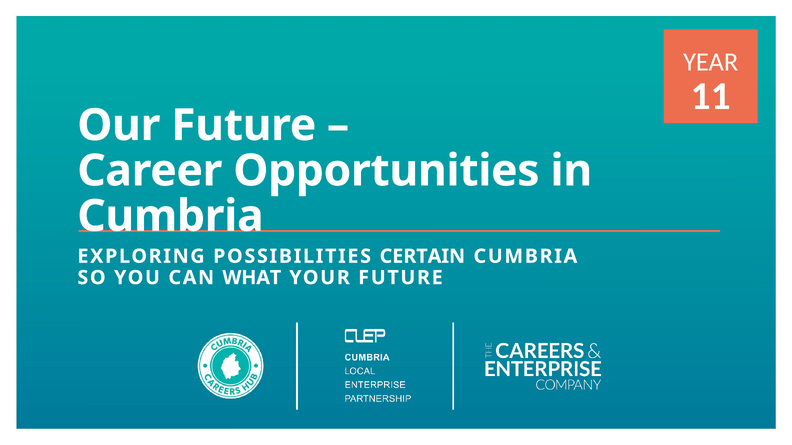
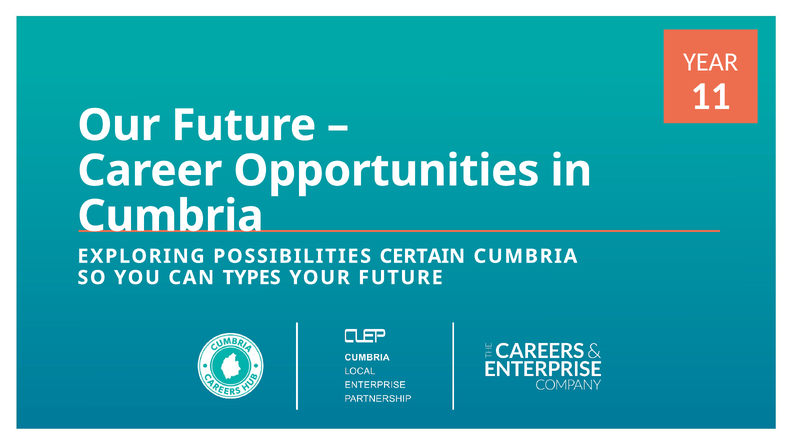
WHAT: WHAT -> TYPES (252, 278)
